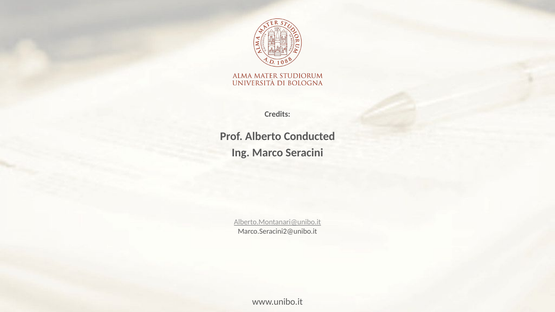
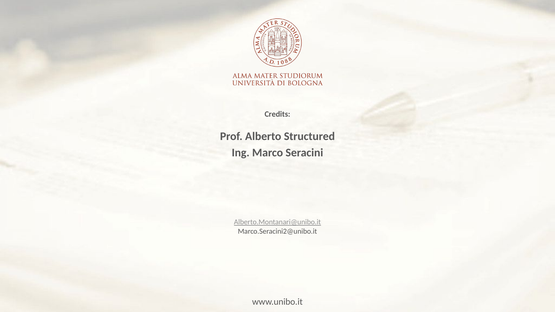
Conducted: Conducted -> Structured (309, 136)
